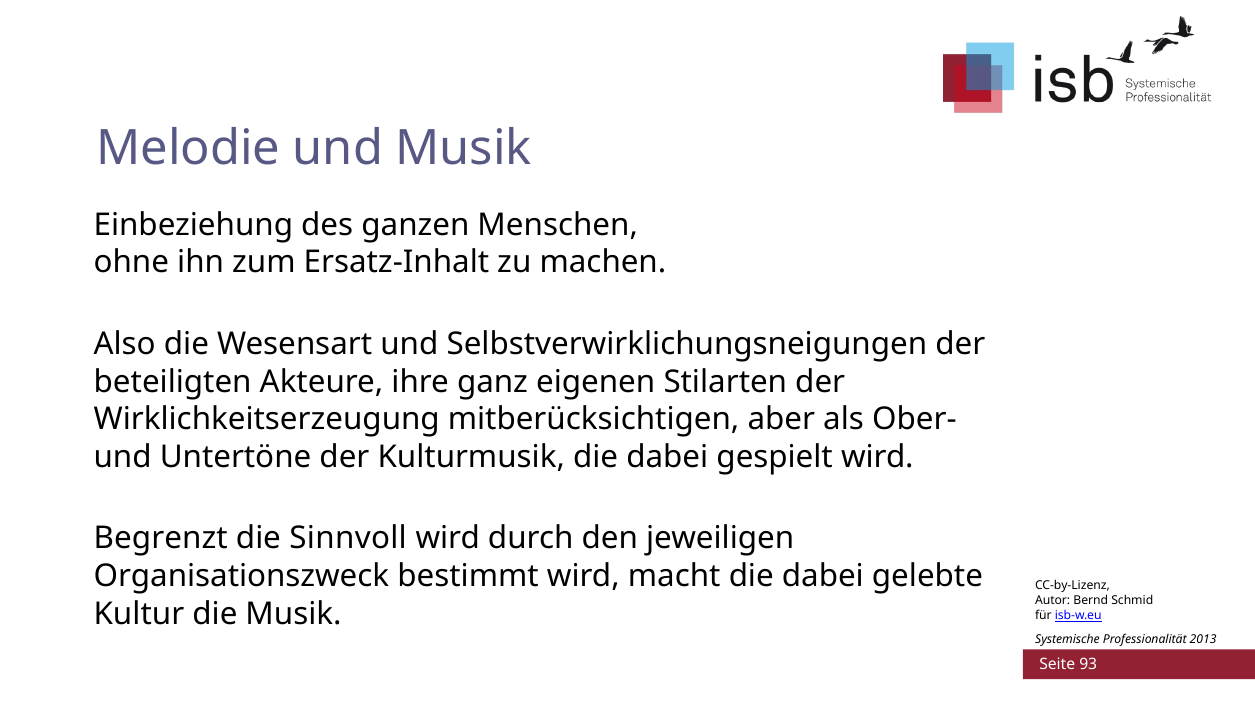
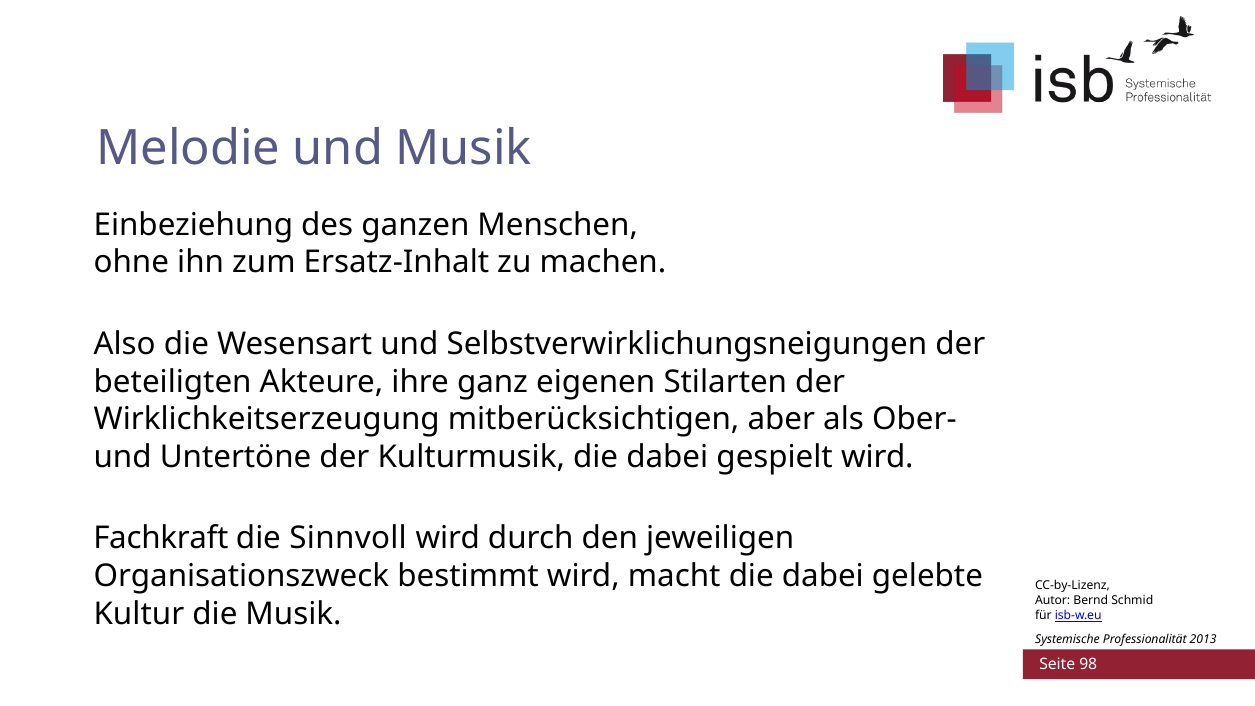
Begrenzt: Begrenzt -> Fachkraft (161, 539)
93: 93 -> 98 (1088, 664)
